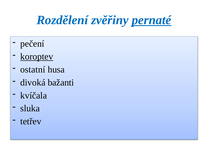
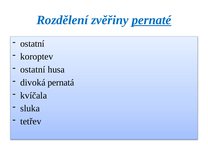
pečení: pečení -> ostatní (32, 44)
koroptev underline: present -> none (37, 57)
bažanti: bažanti -> pernatá (61, 83)
